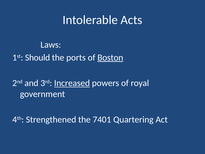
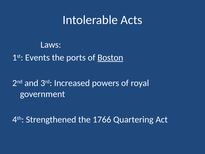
Should: Should -> Events (37, 57)
Increased underline: present -> none (72, 83)
7401: 7401 -> 1766 (102, 119)
